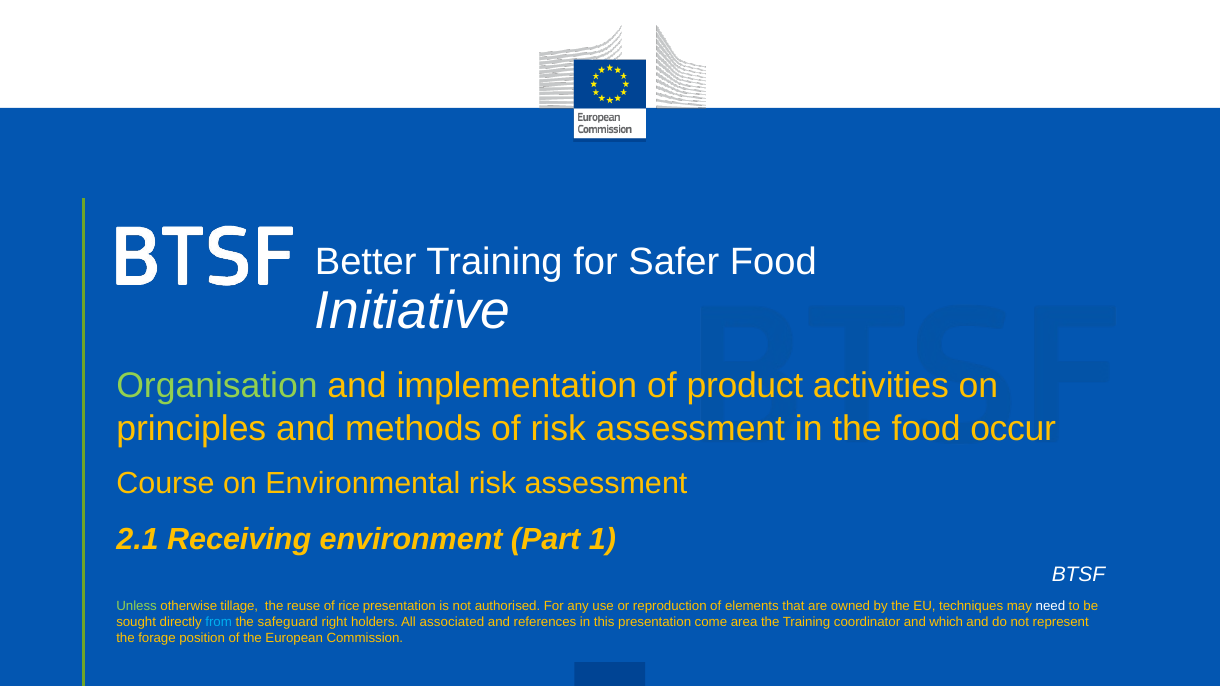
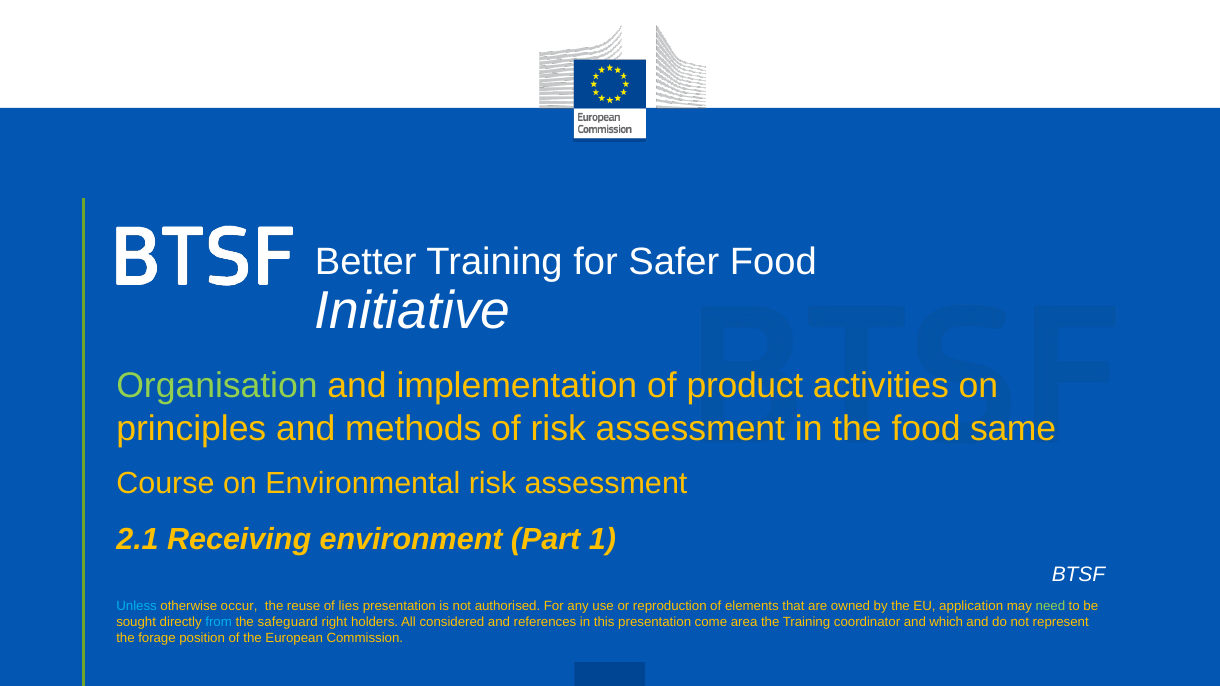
occur: occur -> same (1013, 429)
Unless colour: light green -> light blue (137, 607)
tillage: tillage -> occur (239, 607)
rice: rice -> lies (349, 607)
techniques: techniques -> application (971, 607)
need colour: white -> light green (1050, 607)
associated: associated -> considered (452, 623)
